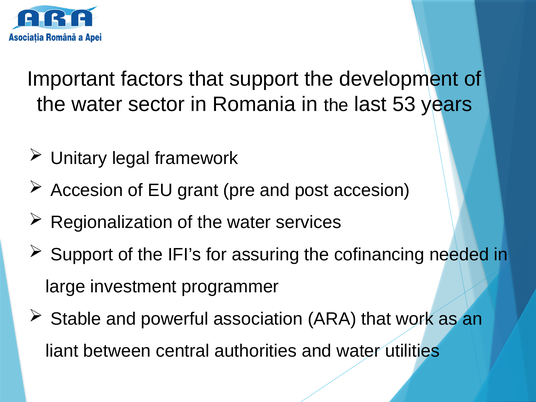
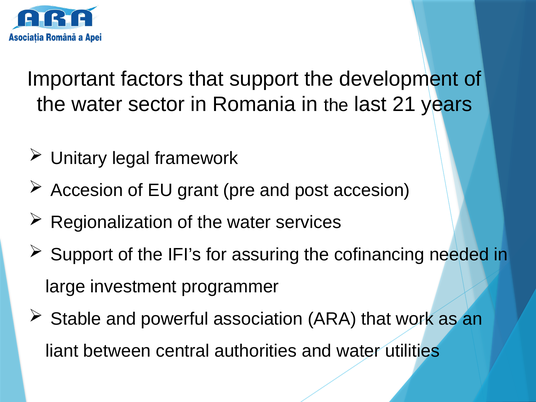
53: 53 -> 21 (404, 104)
